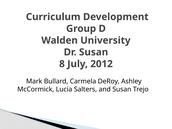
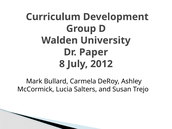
Dr Susan: Susan -> Paper (94, 52)
